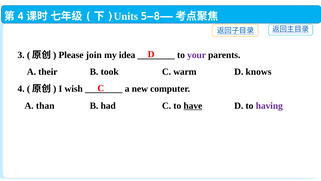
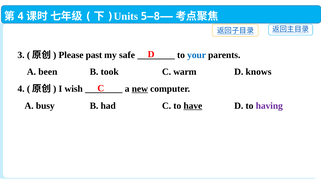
join: join -> past (94, 55)
idea: idea -> safe (127, 55)
your colour: purple -> blue (197, 55)
their: their -> been (48, 72)
new underline: none -> present (140, 89)
than: than -> busy (45, 105)
